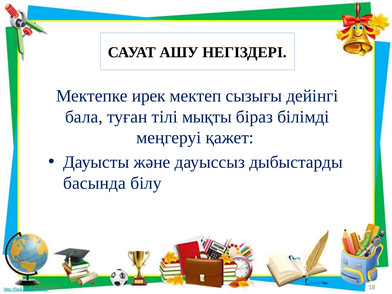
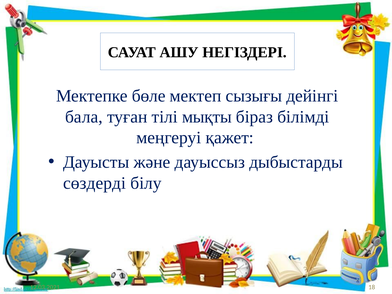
ирек: ирек -> бөле (149, 96)
басында: басында -> сөздерді (94, 183)
